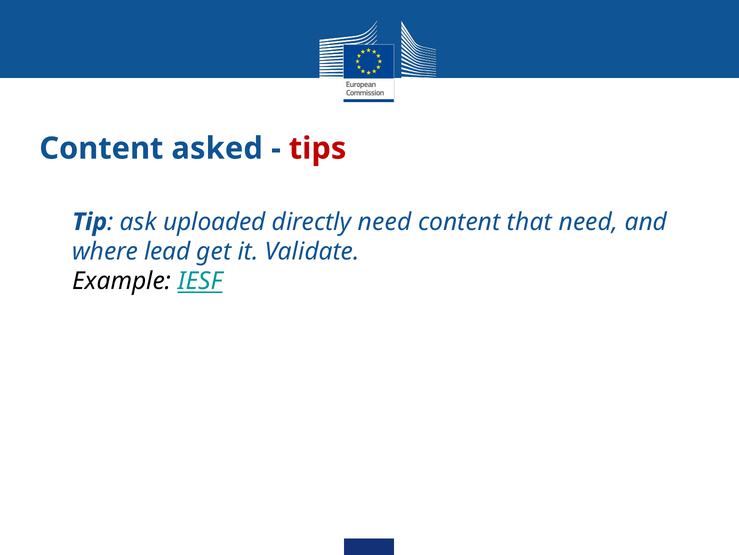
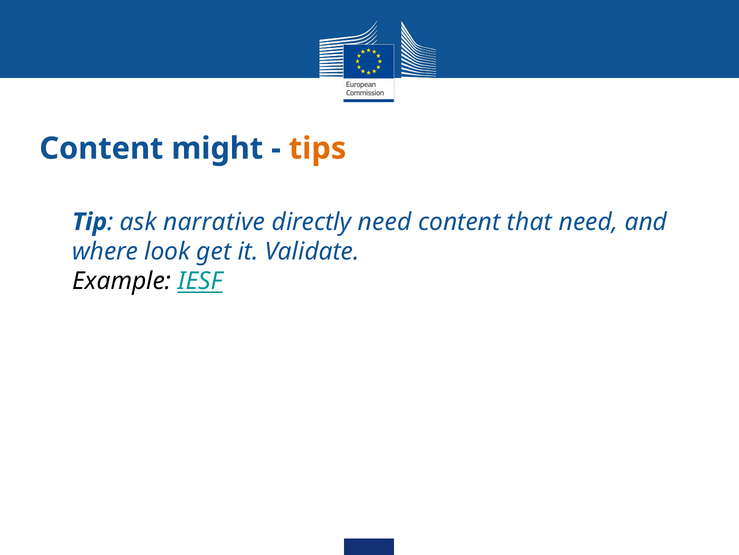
asked: asked -> might (217, 148)
tips colour: red -> orange (318, 148)
uploaded: uploaded -> narrative (214, 222)
lead: lead -> look (167, 251)
